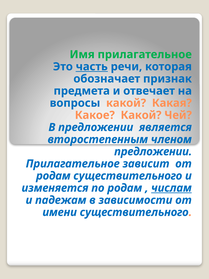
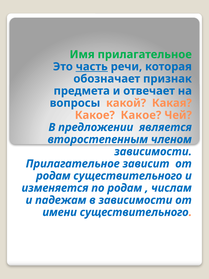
Какое Какой: Какой -> Какое (141, 115)
предложении: предложении -> зависимости (153, 151)
числам underline: present -> none (171, 188)
